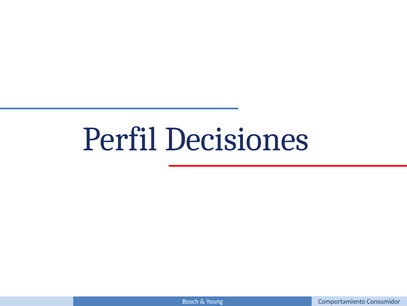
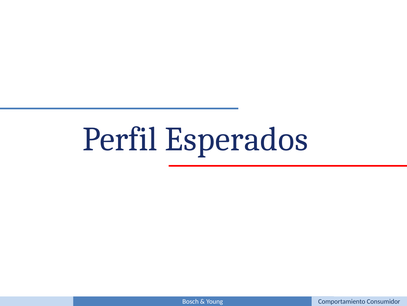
Decisiones: Decisiones -> Esperados (237, 139)
